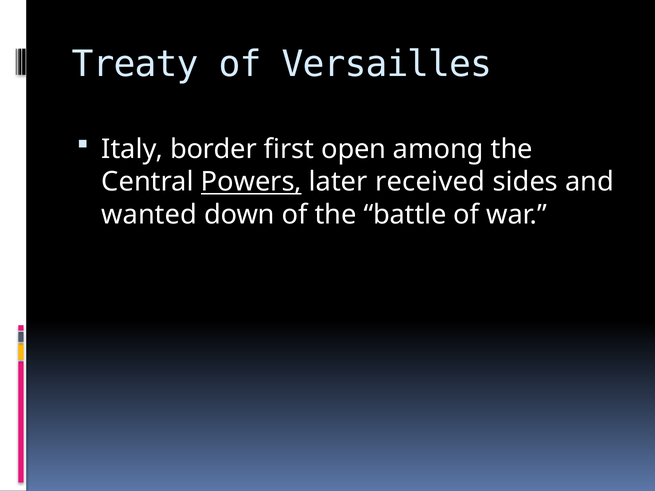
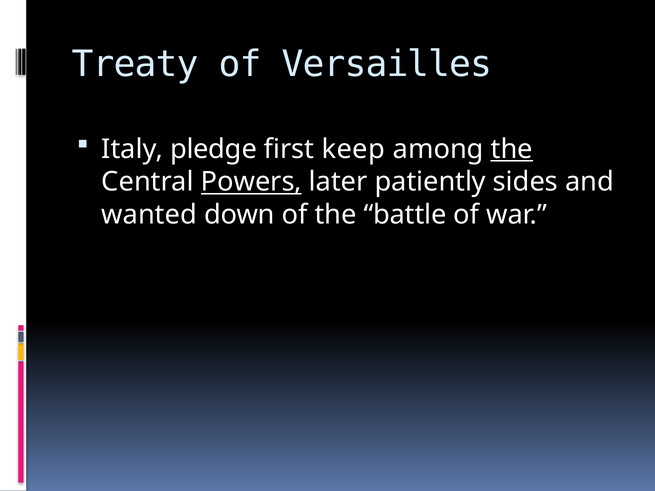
border: border -> pledge (213, 149)
open: open -> keep (353, 149)
the underline: none -> present (512, 149)
received: received -> patiently (430, 182)
